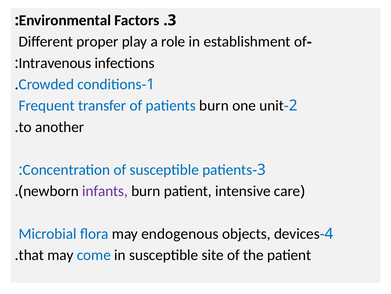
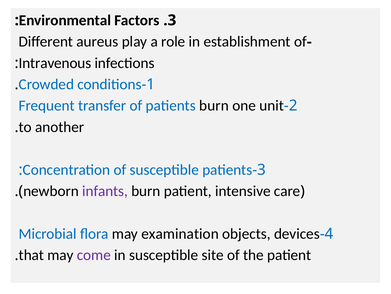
proper: proper -> aureus (97, 42)
endogenous: endogenous -> examination (180, 233)
come colour: blue -> purple (94, 255)
